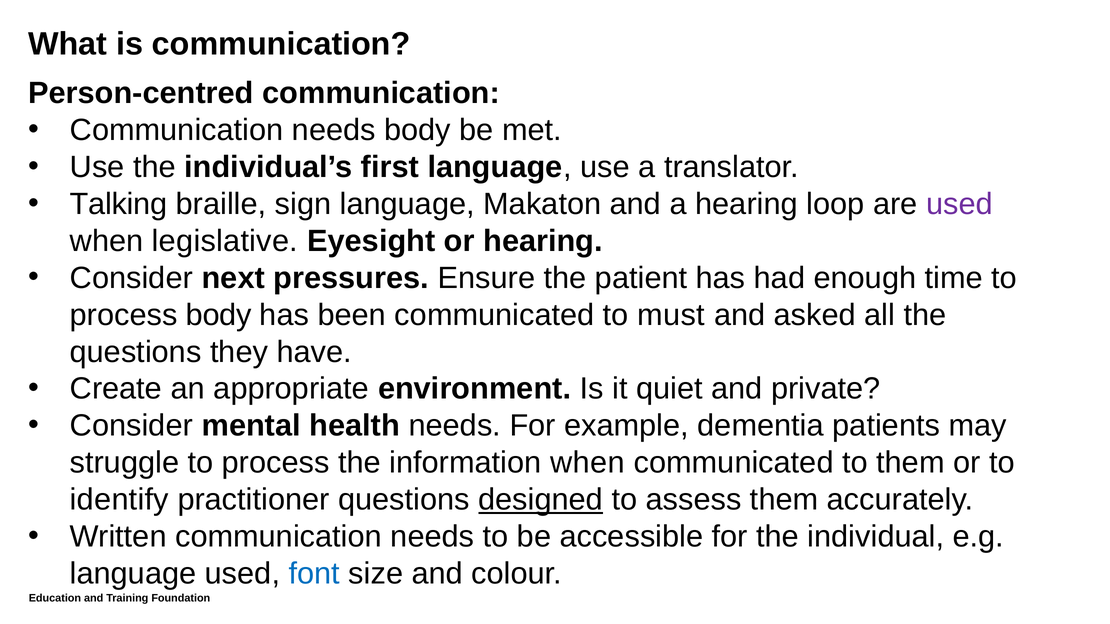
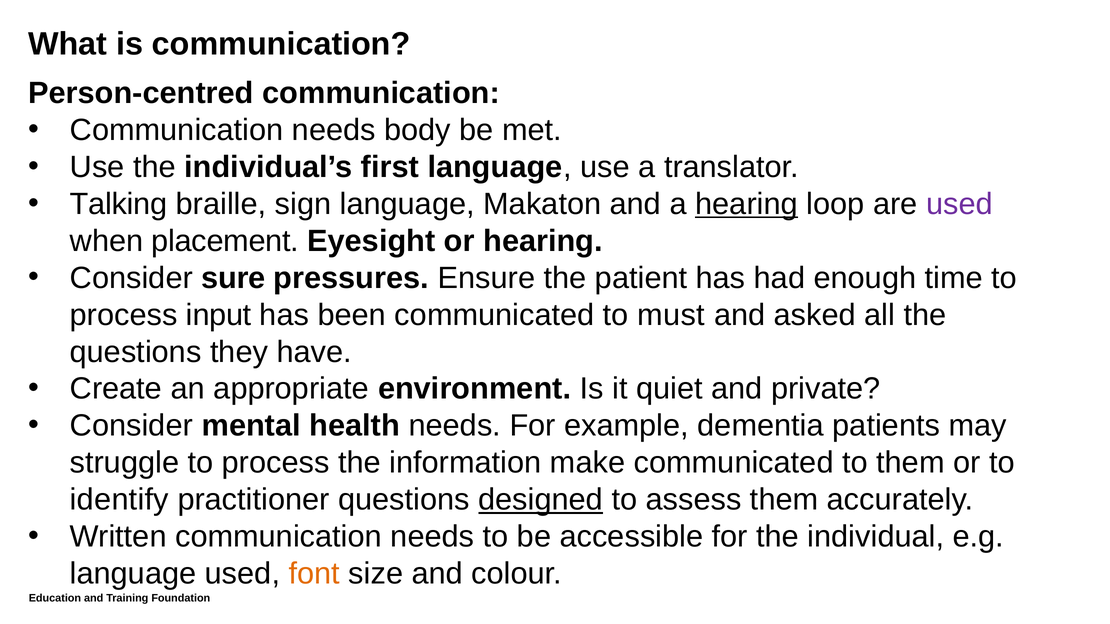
hearing underline: none -> present (747, 204)
legislative: legislative -> placement (225, 241)
next: next -> sure (233, 278)
process body: body -> input (219, 315)
information when: when -> make (588, 463)
font colour: blue -> orange (314, 574)
